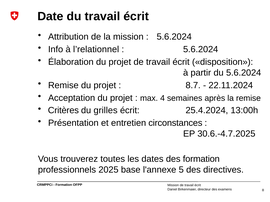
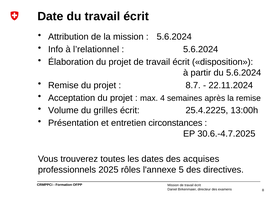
Critères: Critères -> Volume (63, 111)
25.4.2024: 25.4.2024 -> 25.4.2225 (207, 111)
des formation: formation -> acquises (201, 159)
base: base -> rôles (131, 170)
